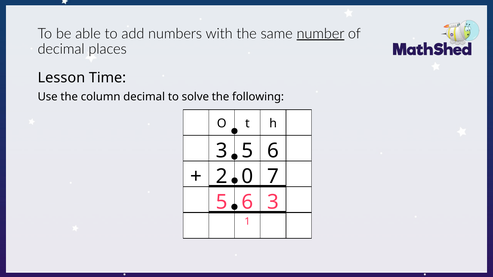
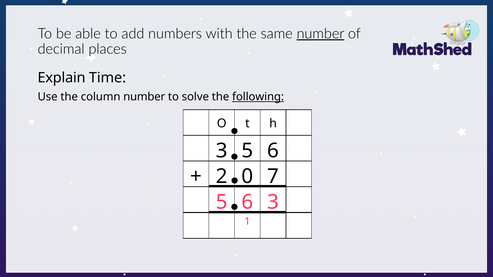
Lesson: Lesson -> Explain (61, 78)
column decimal: decimal -> number (144, 97)
following underline: none -> present (258, 97)
